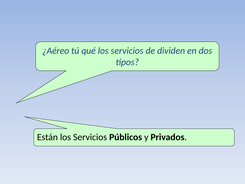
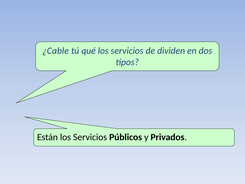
¿Aéreo: ¿Aéreo -> ¿Cable (56, 51)
